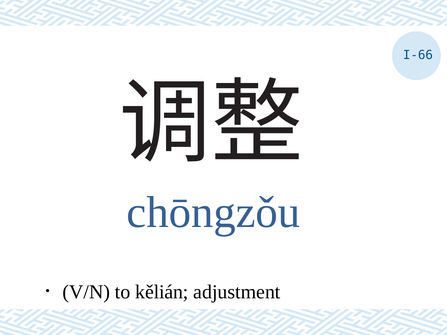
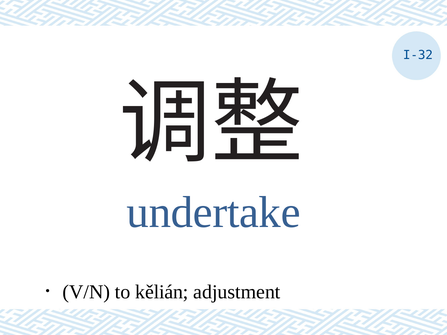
I-66: I-66 -> I-32 (418, 55)
chōngzǒu: chōngzǒu -> undertake (214, 212)
